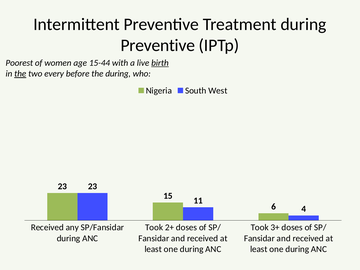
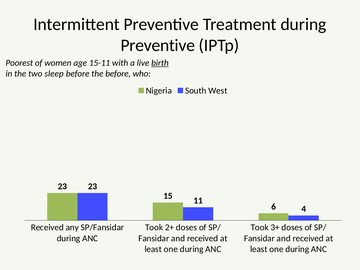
15-44: 15-44 -> 15-11 (100, 63)
the underline: present -> none (20, 74)
every: every -> sleep (54, 74)
the during: during -> before (118, 74)
